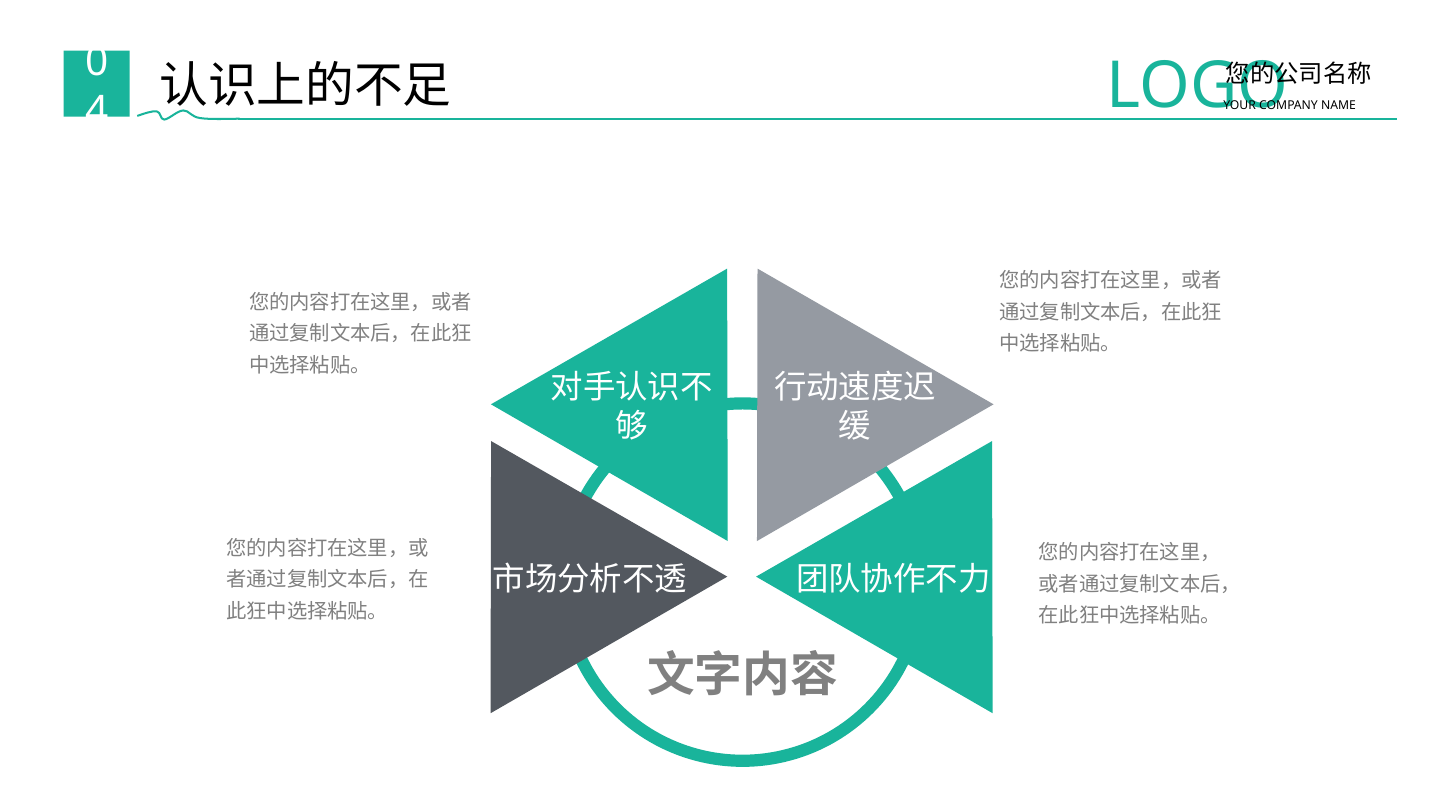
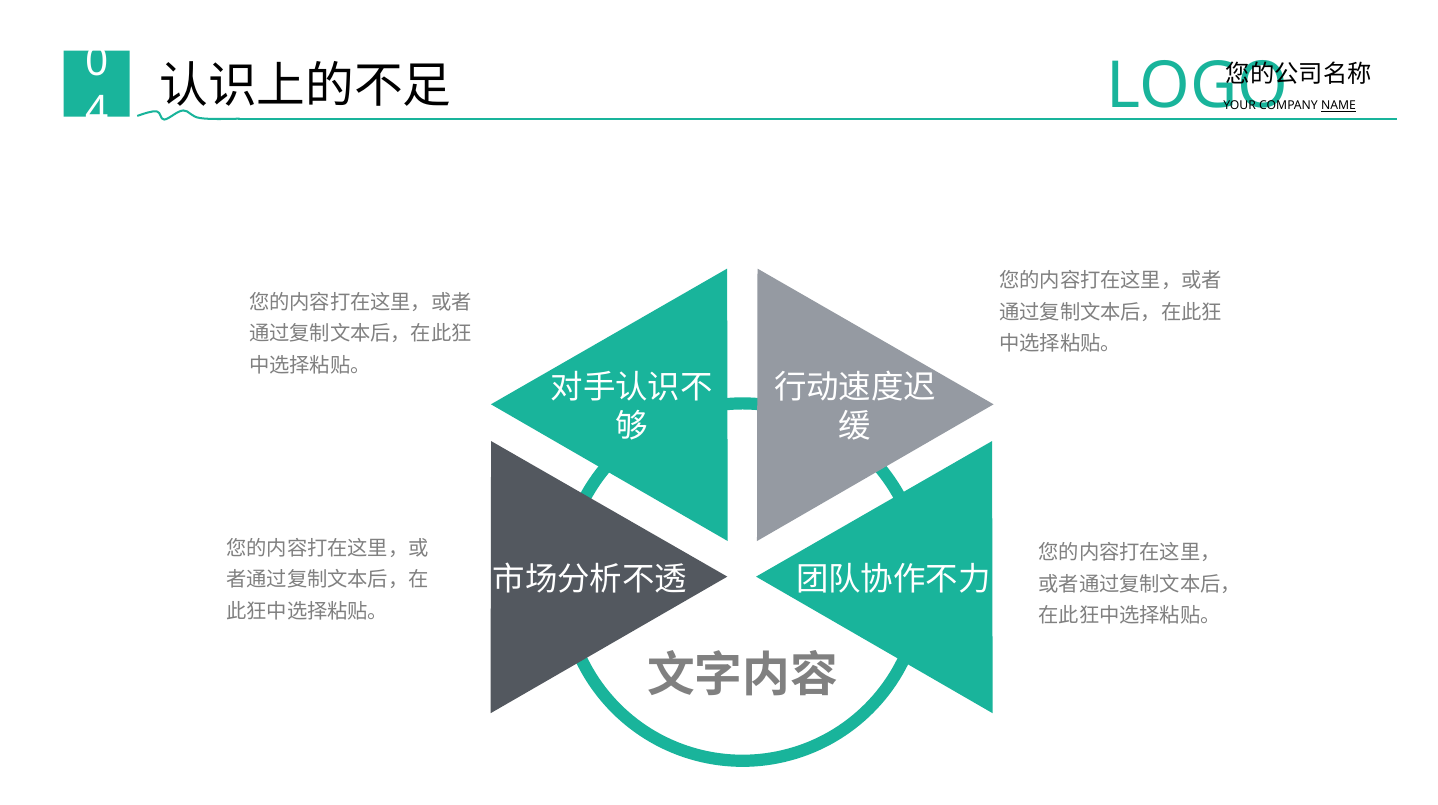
NAME underline: none -> present (1339, 106)
